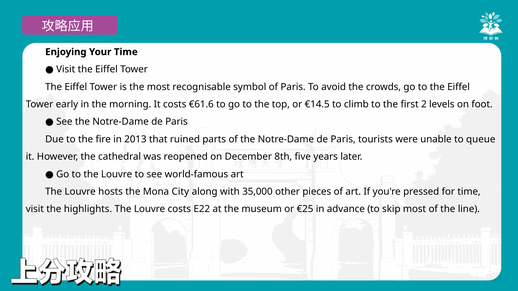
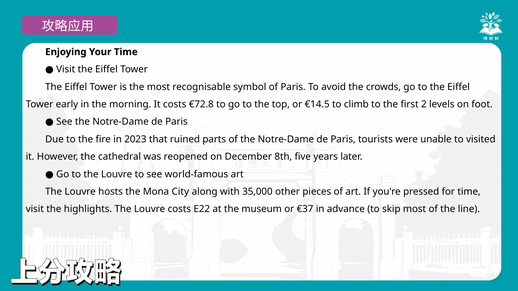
€61.6: €61.6 -> €72.8 (201, 104)
2013: 2013 -> 2023 (135, 139)
queue: queue -> visited (481, 139)
€25: €25 -> €37 (305, 209)
